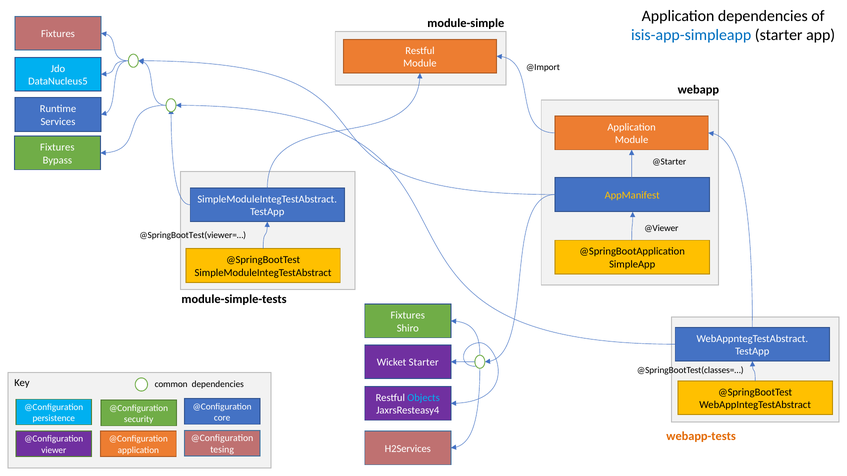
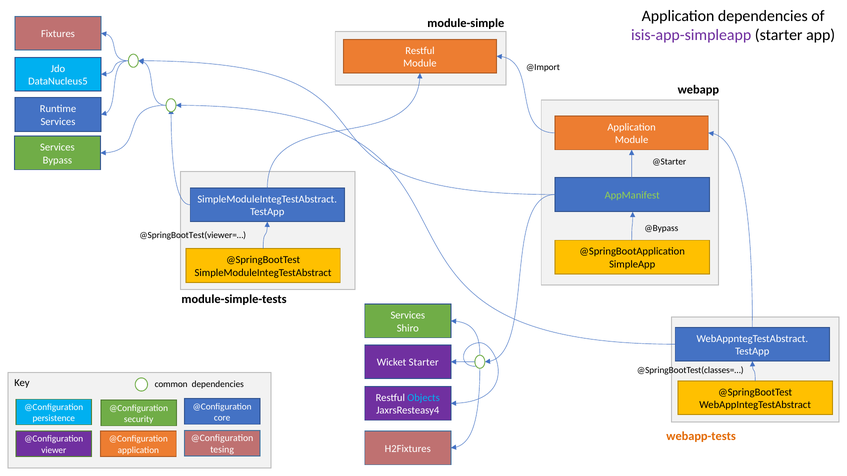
isis-app-simpleapp colour: blue -> purple (691, 35)
Fixtures: Fixtures -> Services (57, 147)
AppManifest colour: yellow -> light green (632, 195)
@Viewer: @Viewer -> @Bypass (661, 228)
Fixtures: Fixtures -> Services (408, 316)
H2Services: H2Services -> H2Fixtures (408, 449)
